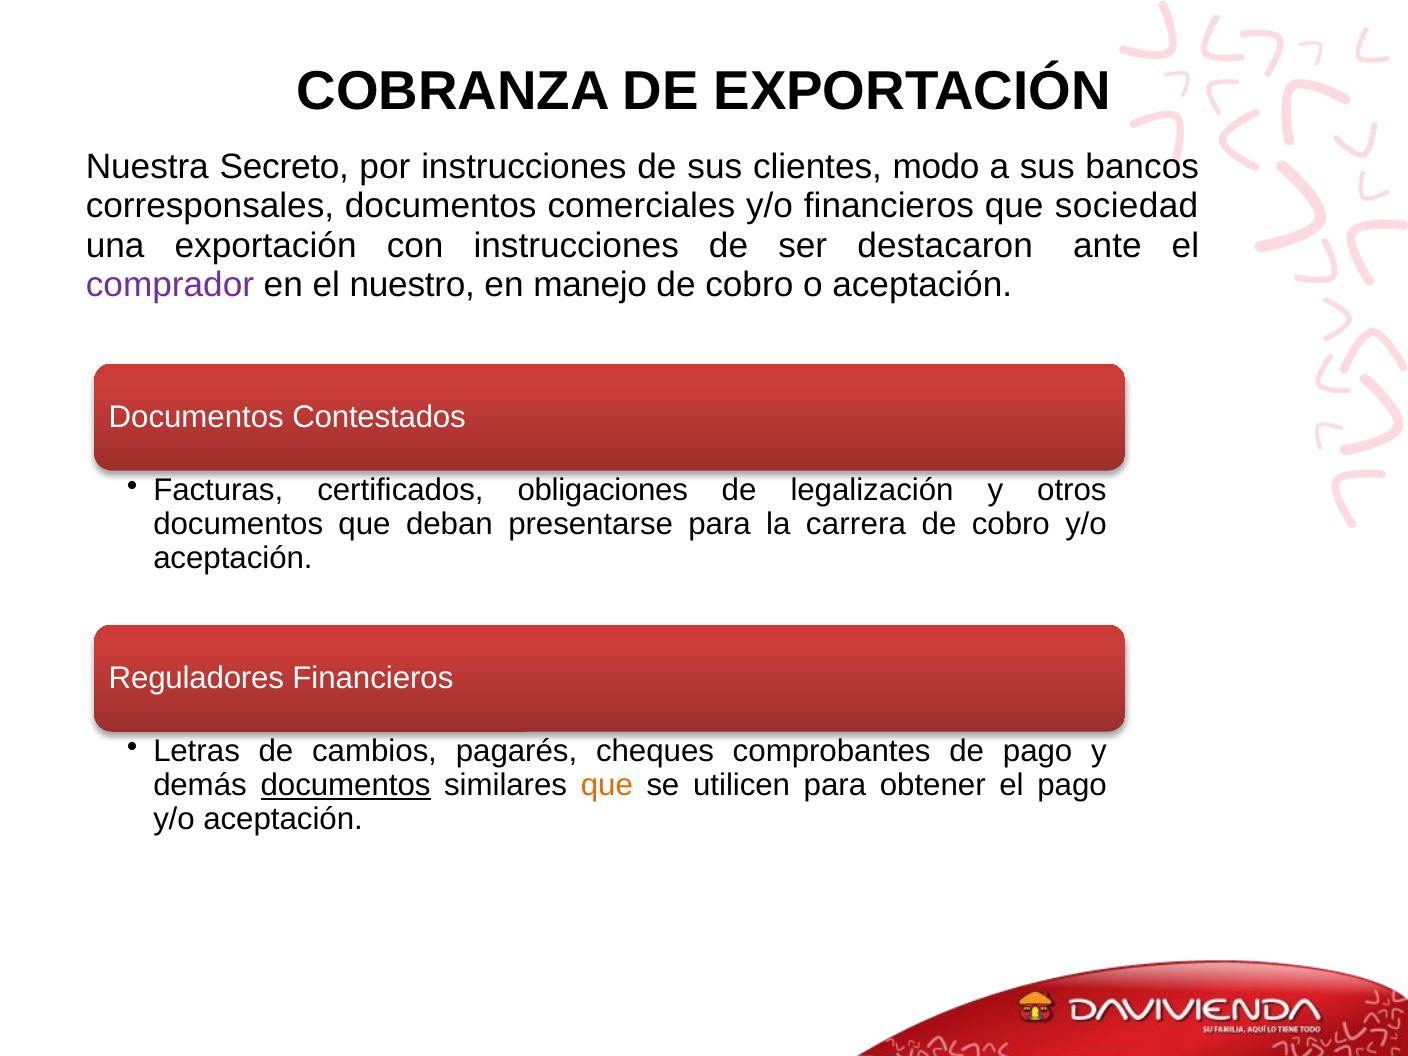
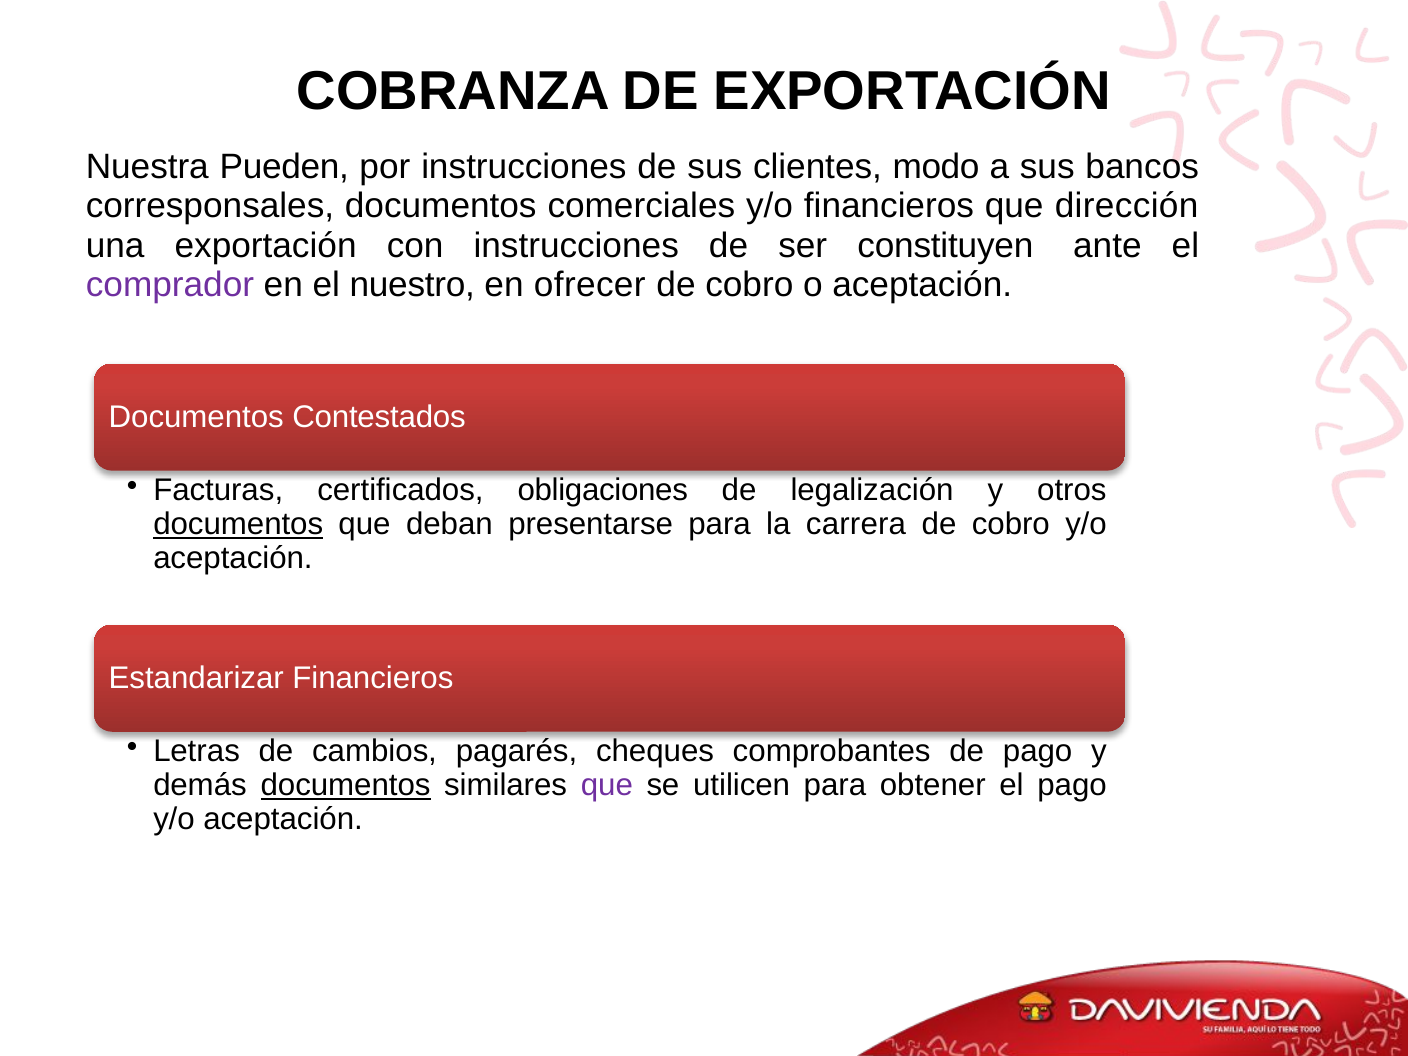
Secreto: Secreto -> Pueden (284, 167)
sociedad: sociedad -> dirección (1127, 206)
destacaron: destacaron -> constituyen (945, 246)
manejo: manejo -> ofrecer (590, 285)
documentos underline: none -> present (238, 524)
Reguladores: Reguladores -> Estandarizar (196, 678)
que colour: orange -> purple (607, 785)
